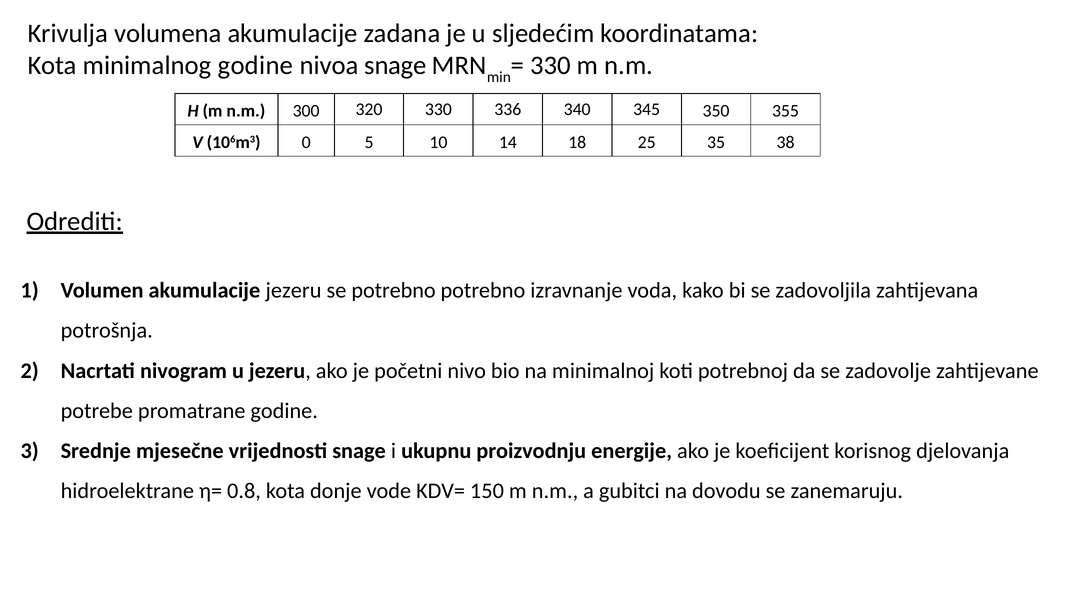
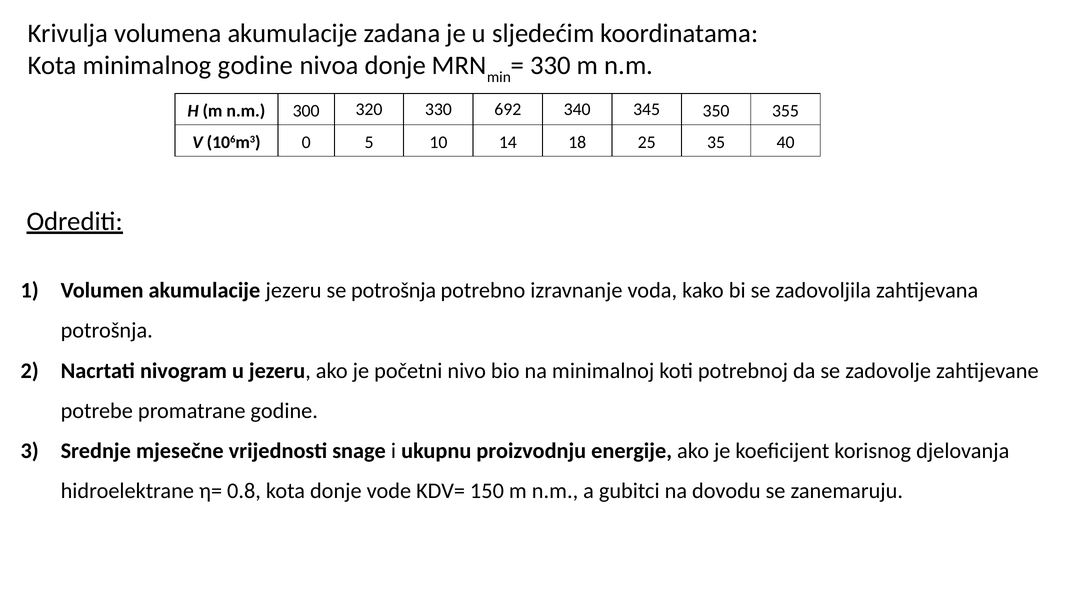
nivoa snage: snage -> donje (395, 65)
336: 336 -> 692 (508, 109)
38: 38 -> 40 (786, 142)
se potrebno: potrebno -> potrošnja (394, 291)
